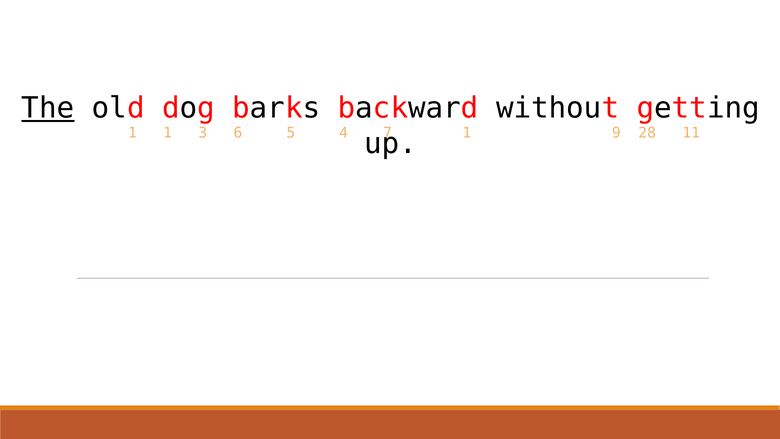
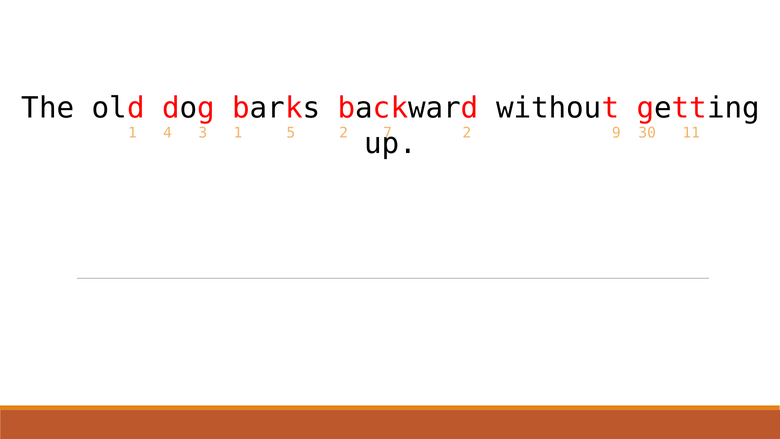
The underline: present -> none (48, 108)
1 1: 1 -> 4 (168, 133)
3 6: 6 -> 1 (238, 133)
5 4: 4 -> 2 (344, 133)
1: 1 -> 2 (467, 133)
28: 28 -> 30 (647, 133)
